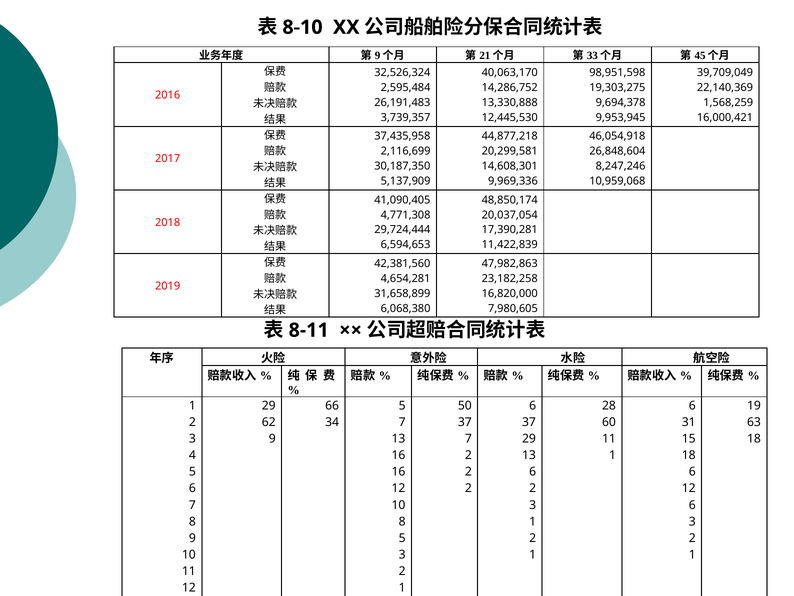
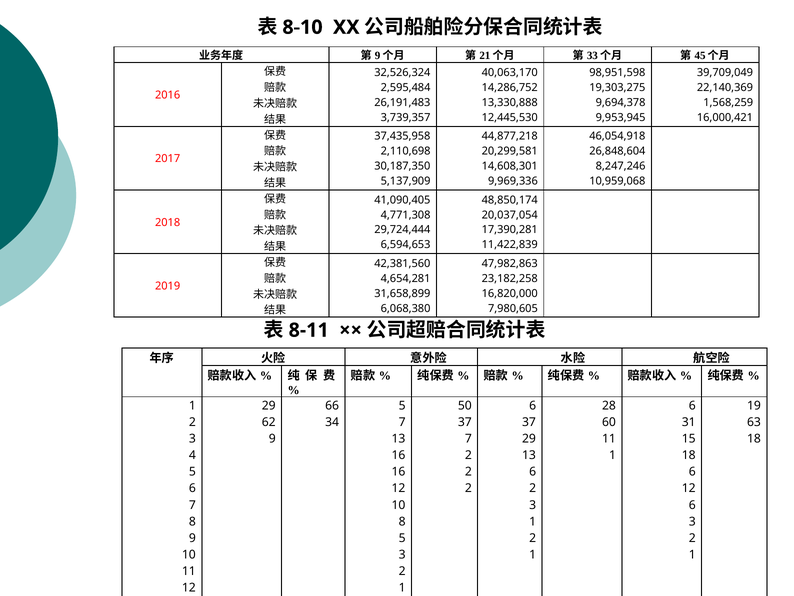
2,116,699: 2,116,699 -> 2,110,698 (406, 151)
